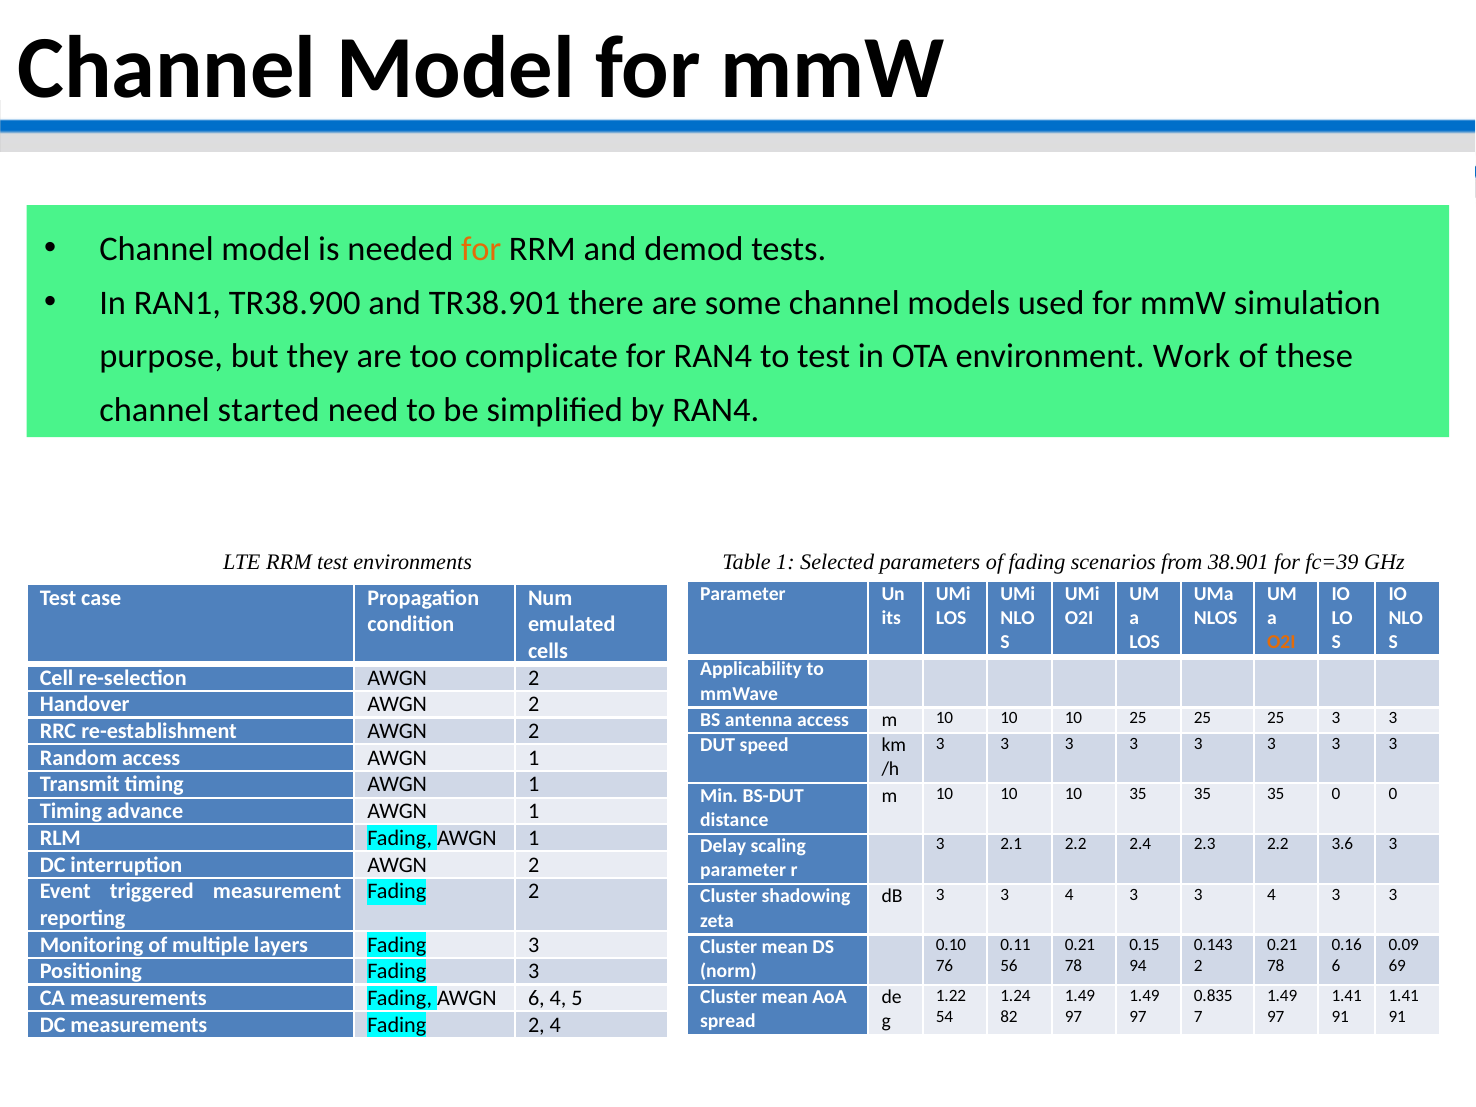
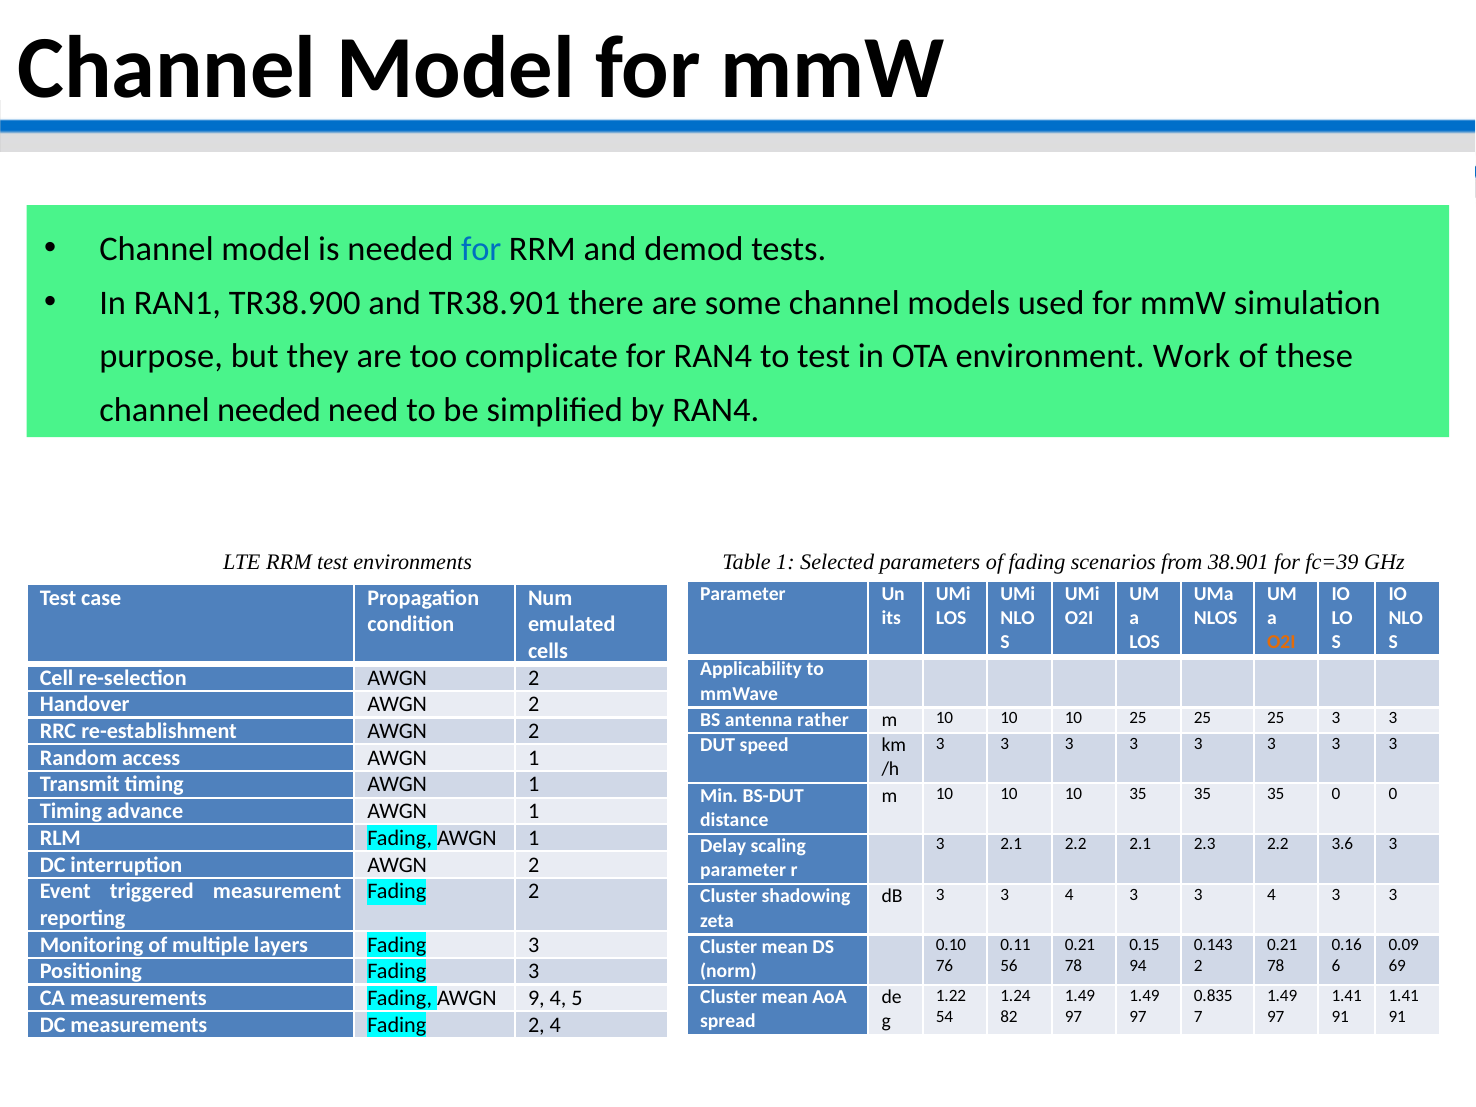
for colour: orange -> blue (481, 249)
channel started: started -> needed (269, 410)
antenna access: access -> rather (823, 720)
2.2 2.4: 2.4 -> 2.1 (1140, 844)
AWGN 6: 6 -> 9 (536, 998)
